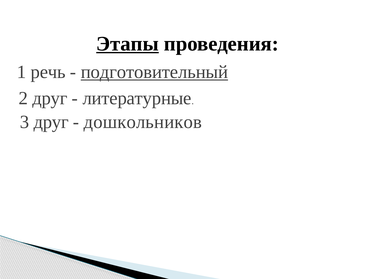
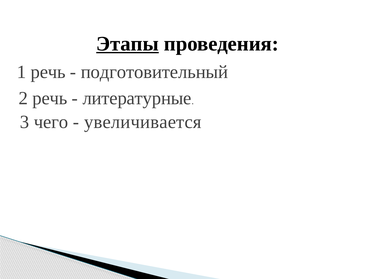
подготовительный underline: present -> none (154, 72)
2 друг: друг -> речь (50, 99)
3 друг: друг -> чего (51, 122)
дошкольников: дошкольников -> увеличивается (143, 122)
